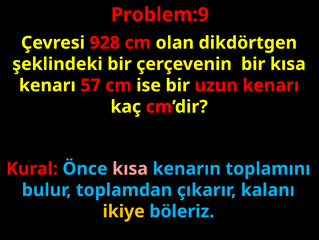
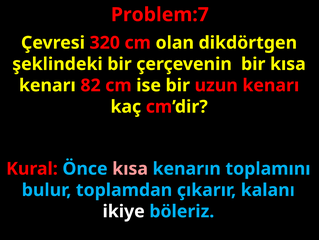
Problem:9: Problem:9 -> Problem:7 (160, 15)
928: 928 -> 320 (105, 43)
57: 57 -> 82 (91, 85)
ikiye colour: yellow -> white (124, 211)
